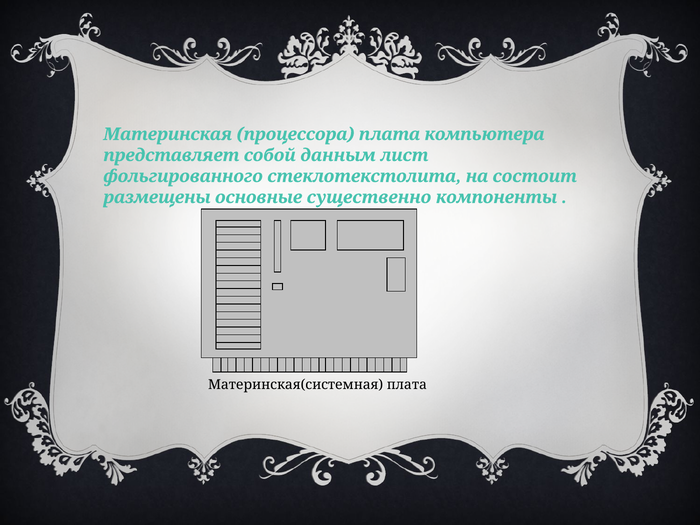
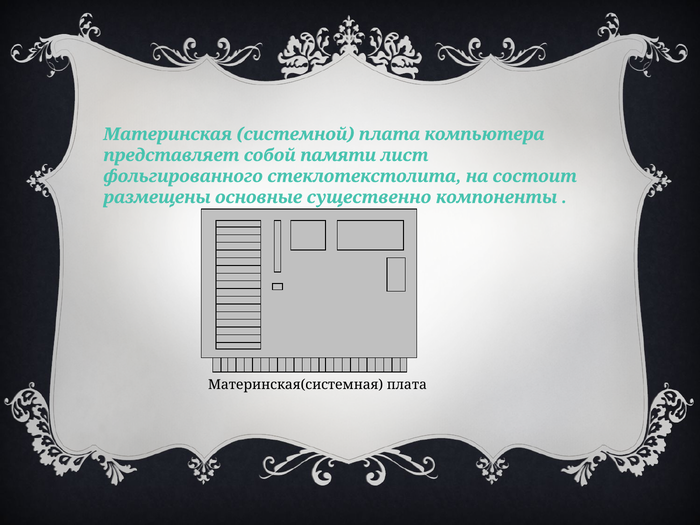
процессора: процессора -> системной (295, 134)
данным: данным -> памяти (338, 155)
